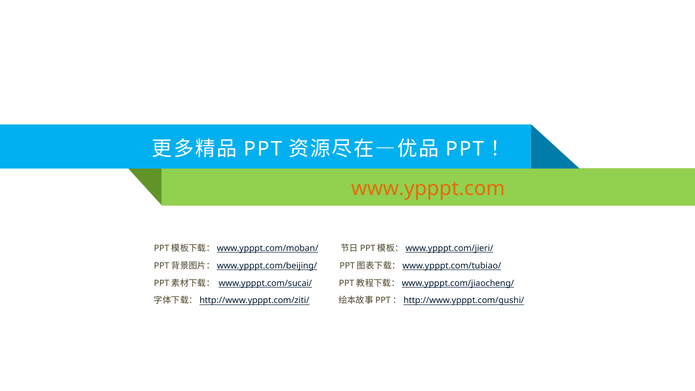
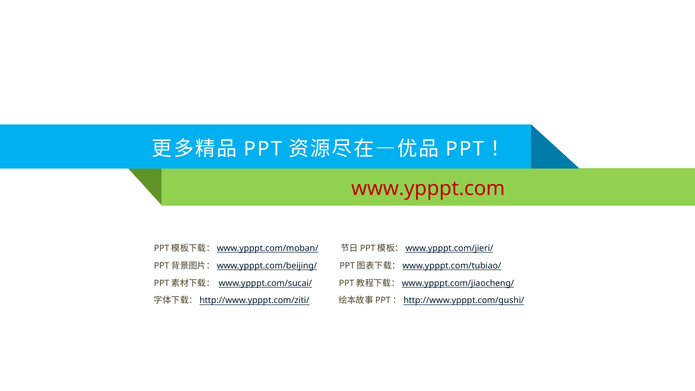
www.ypppt.com colour: orange -> red (428, 188)
